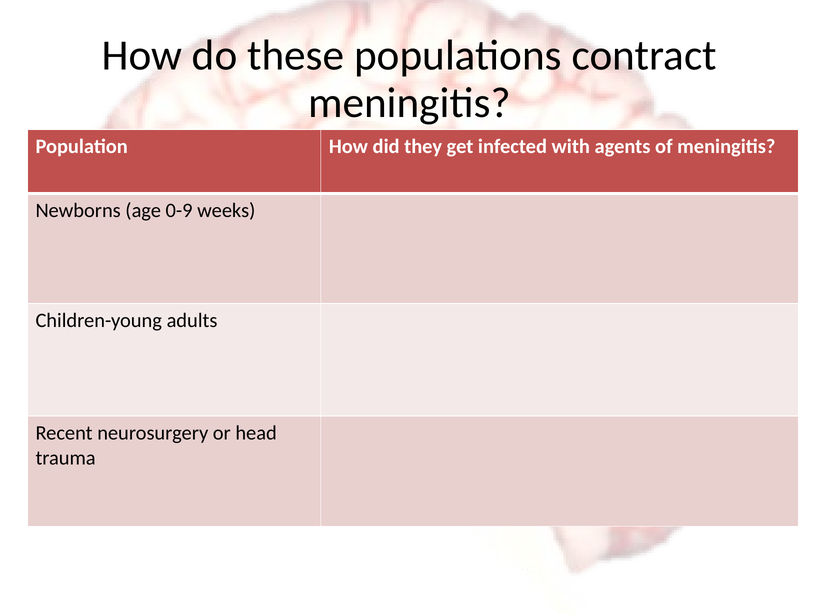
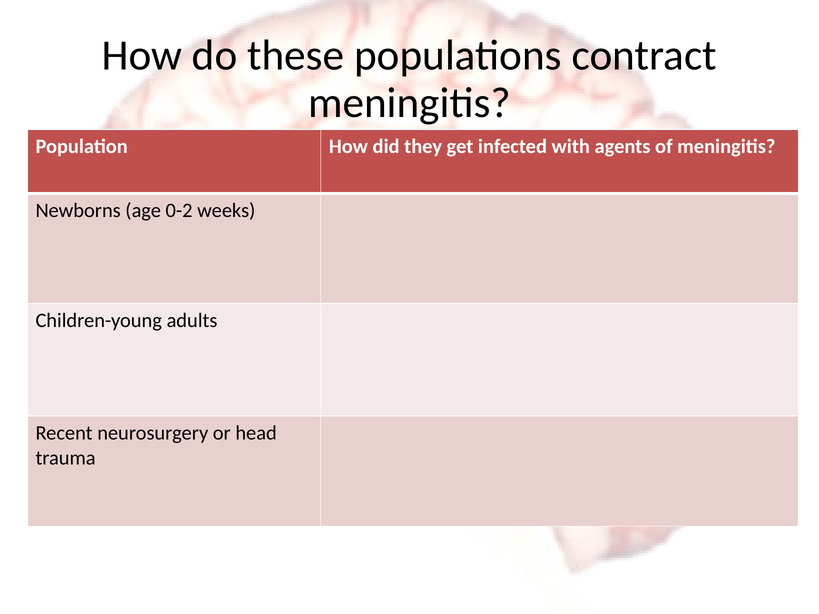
0-9: 0-9 -> 0-2 (179, 210)
